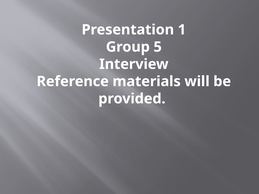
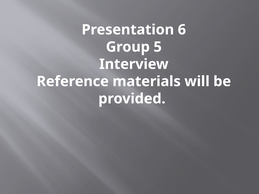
1: 1 -> 6 (182, 30)
